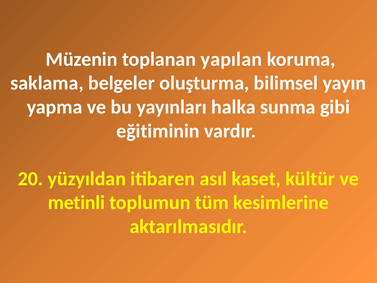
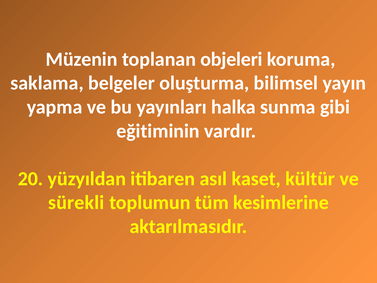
yapılan: yapılan -> objeleri (231, 59)
metinli: metinli -> sürekli (76, 202)
